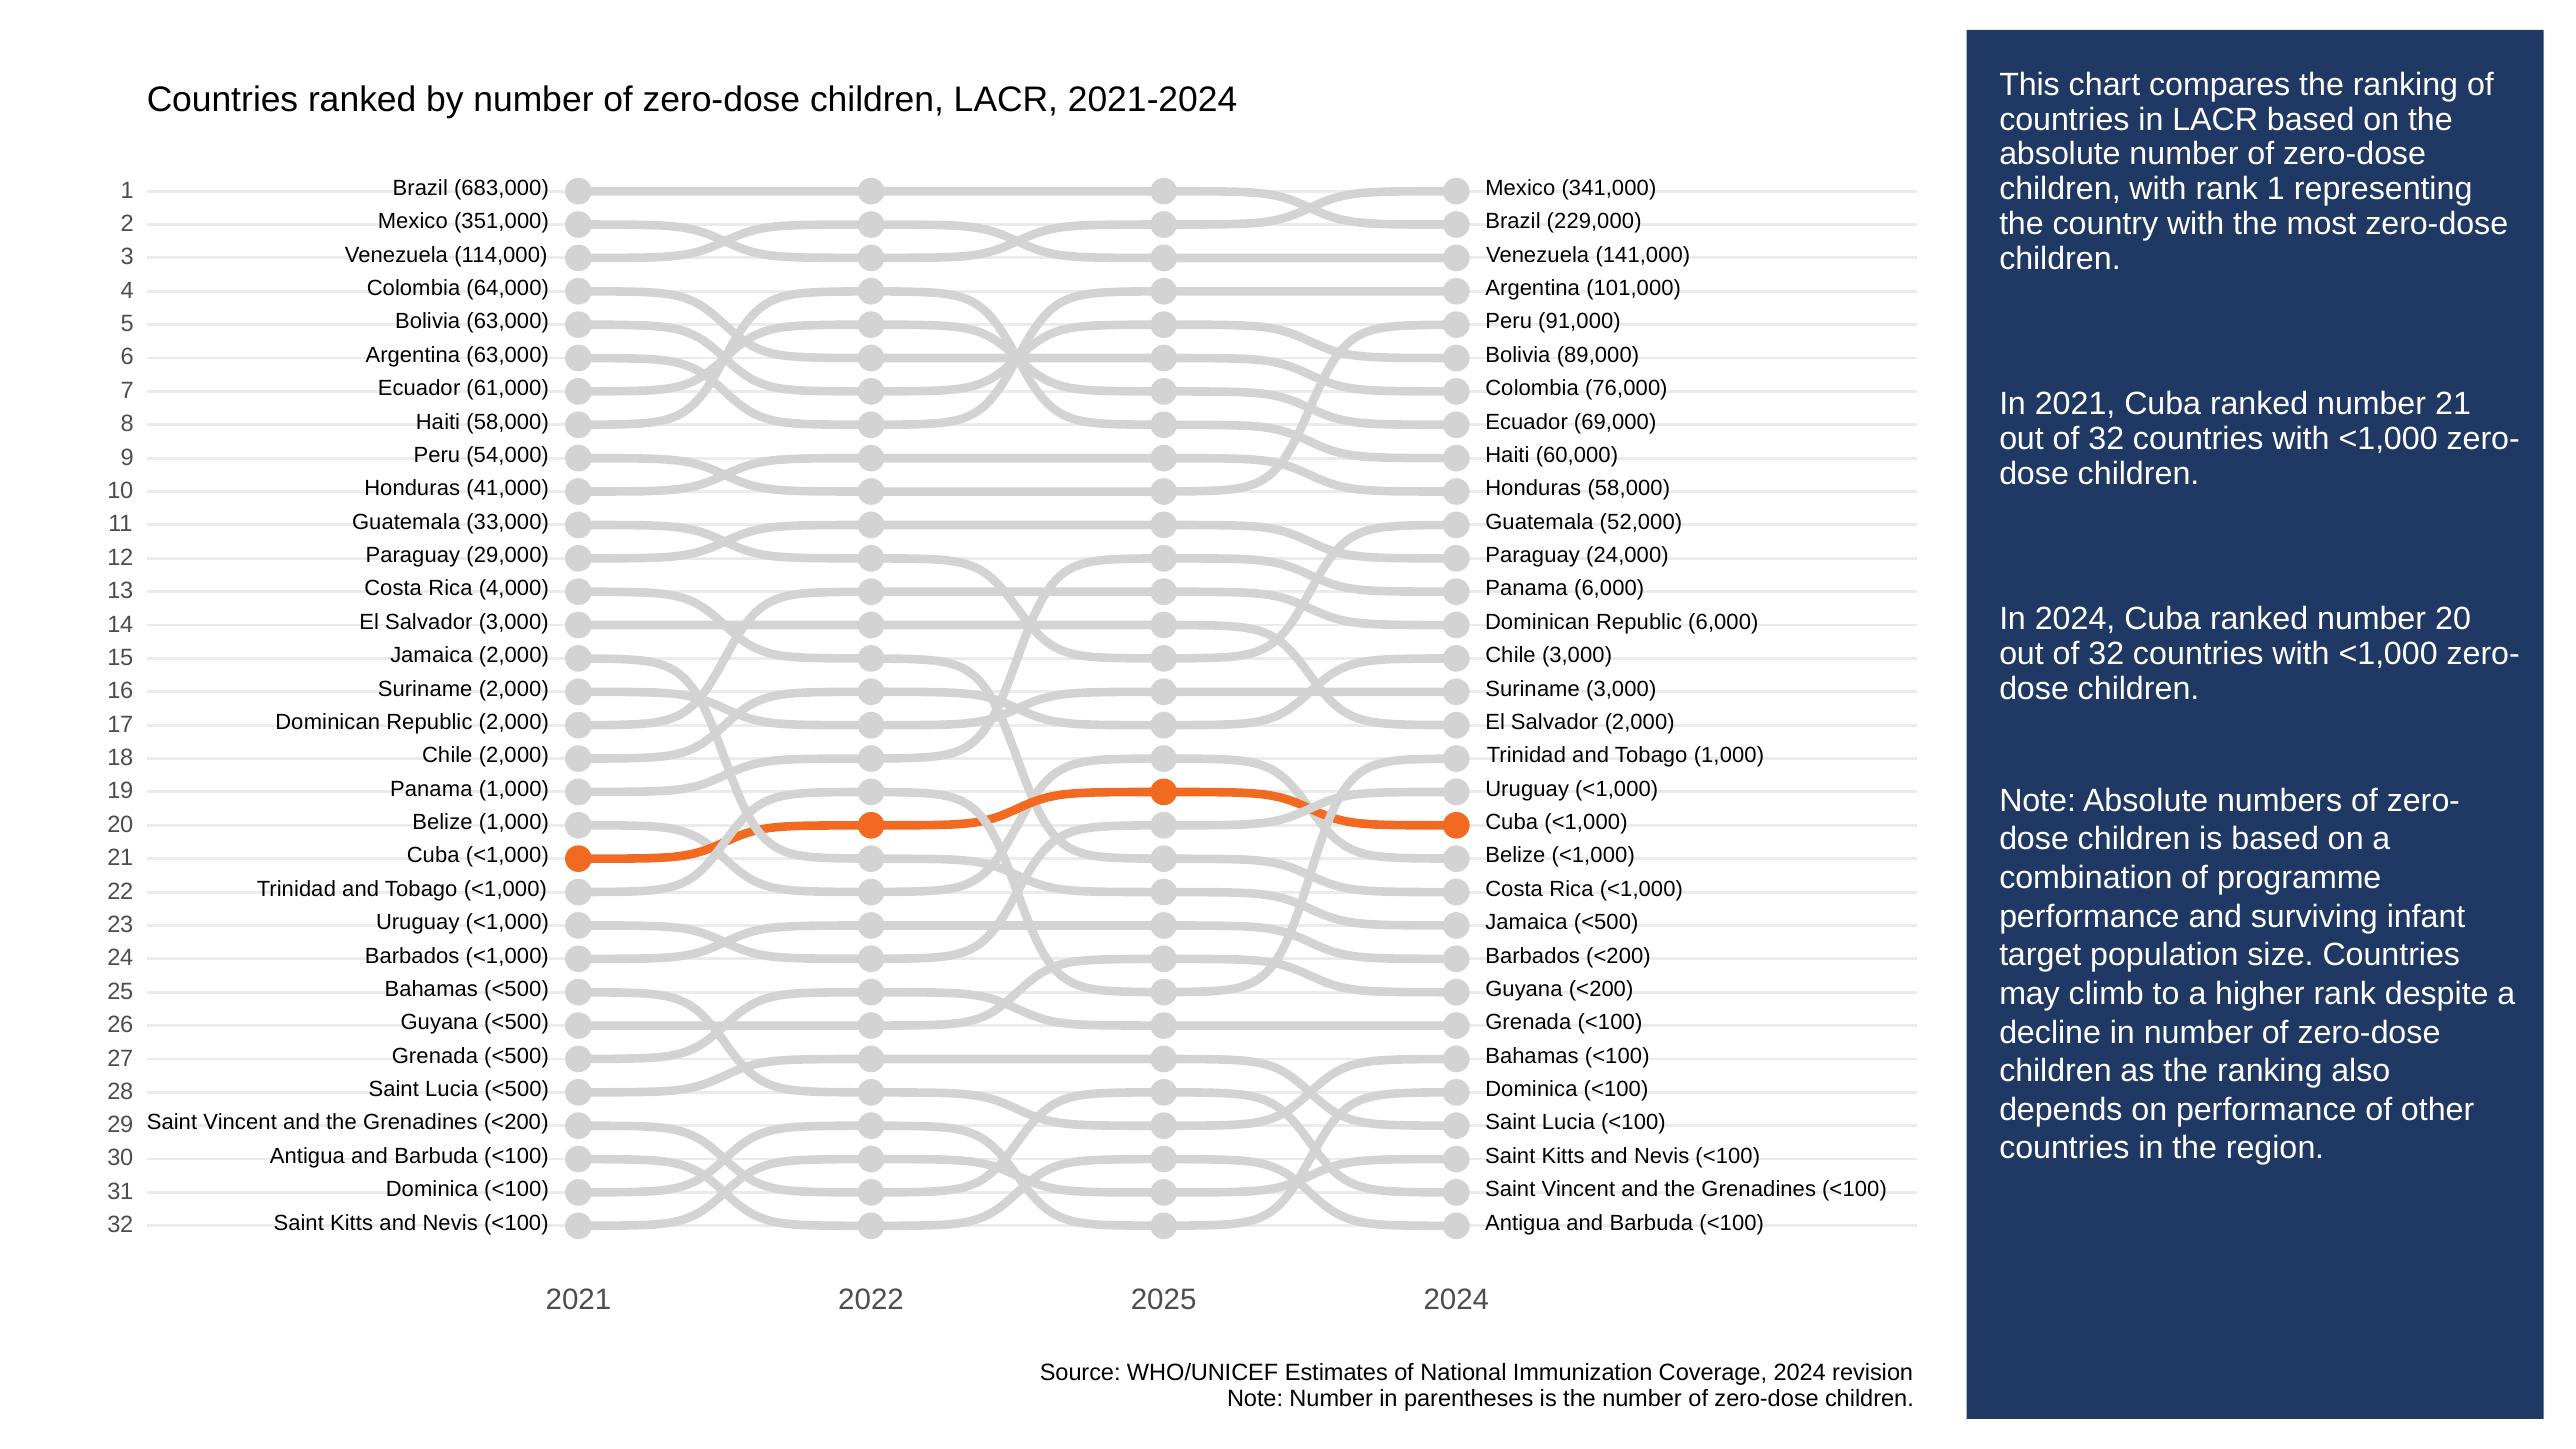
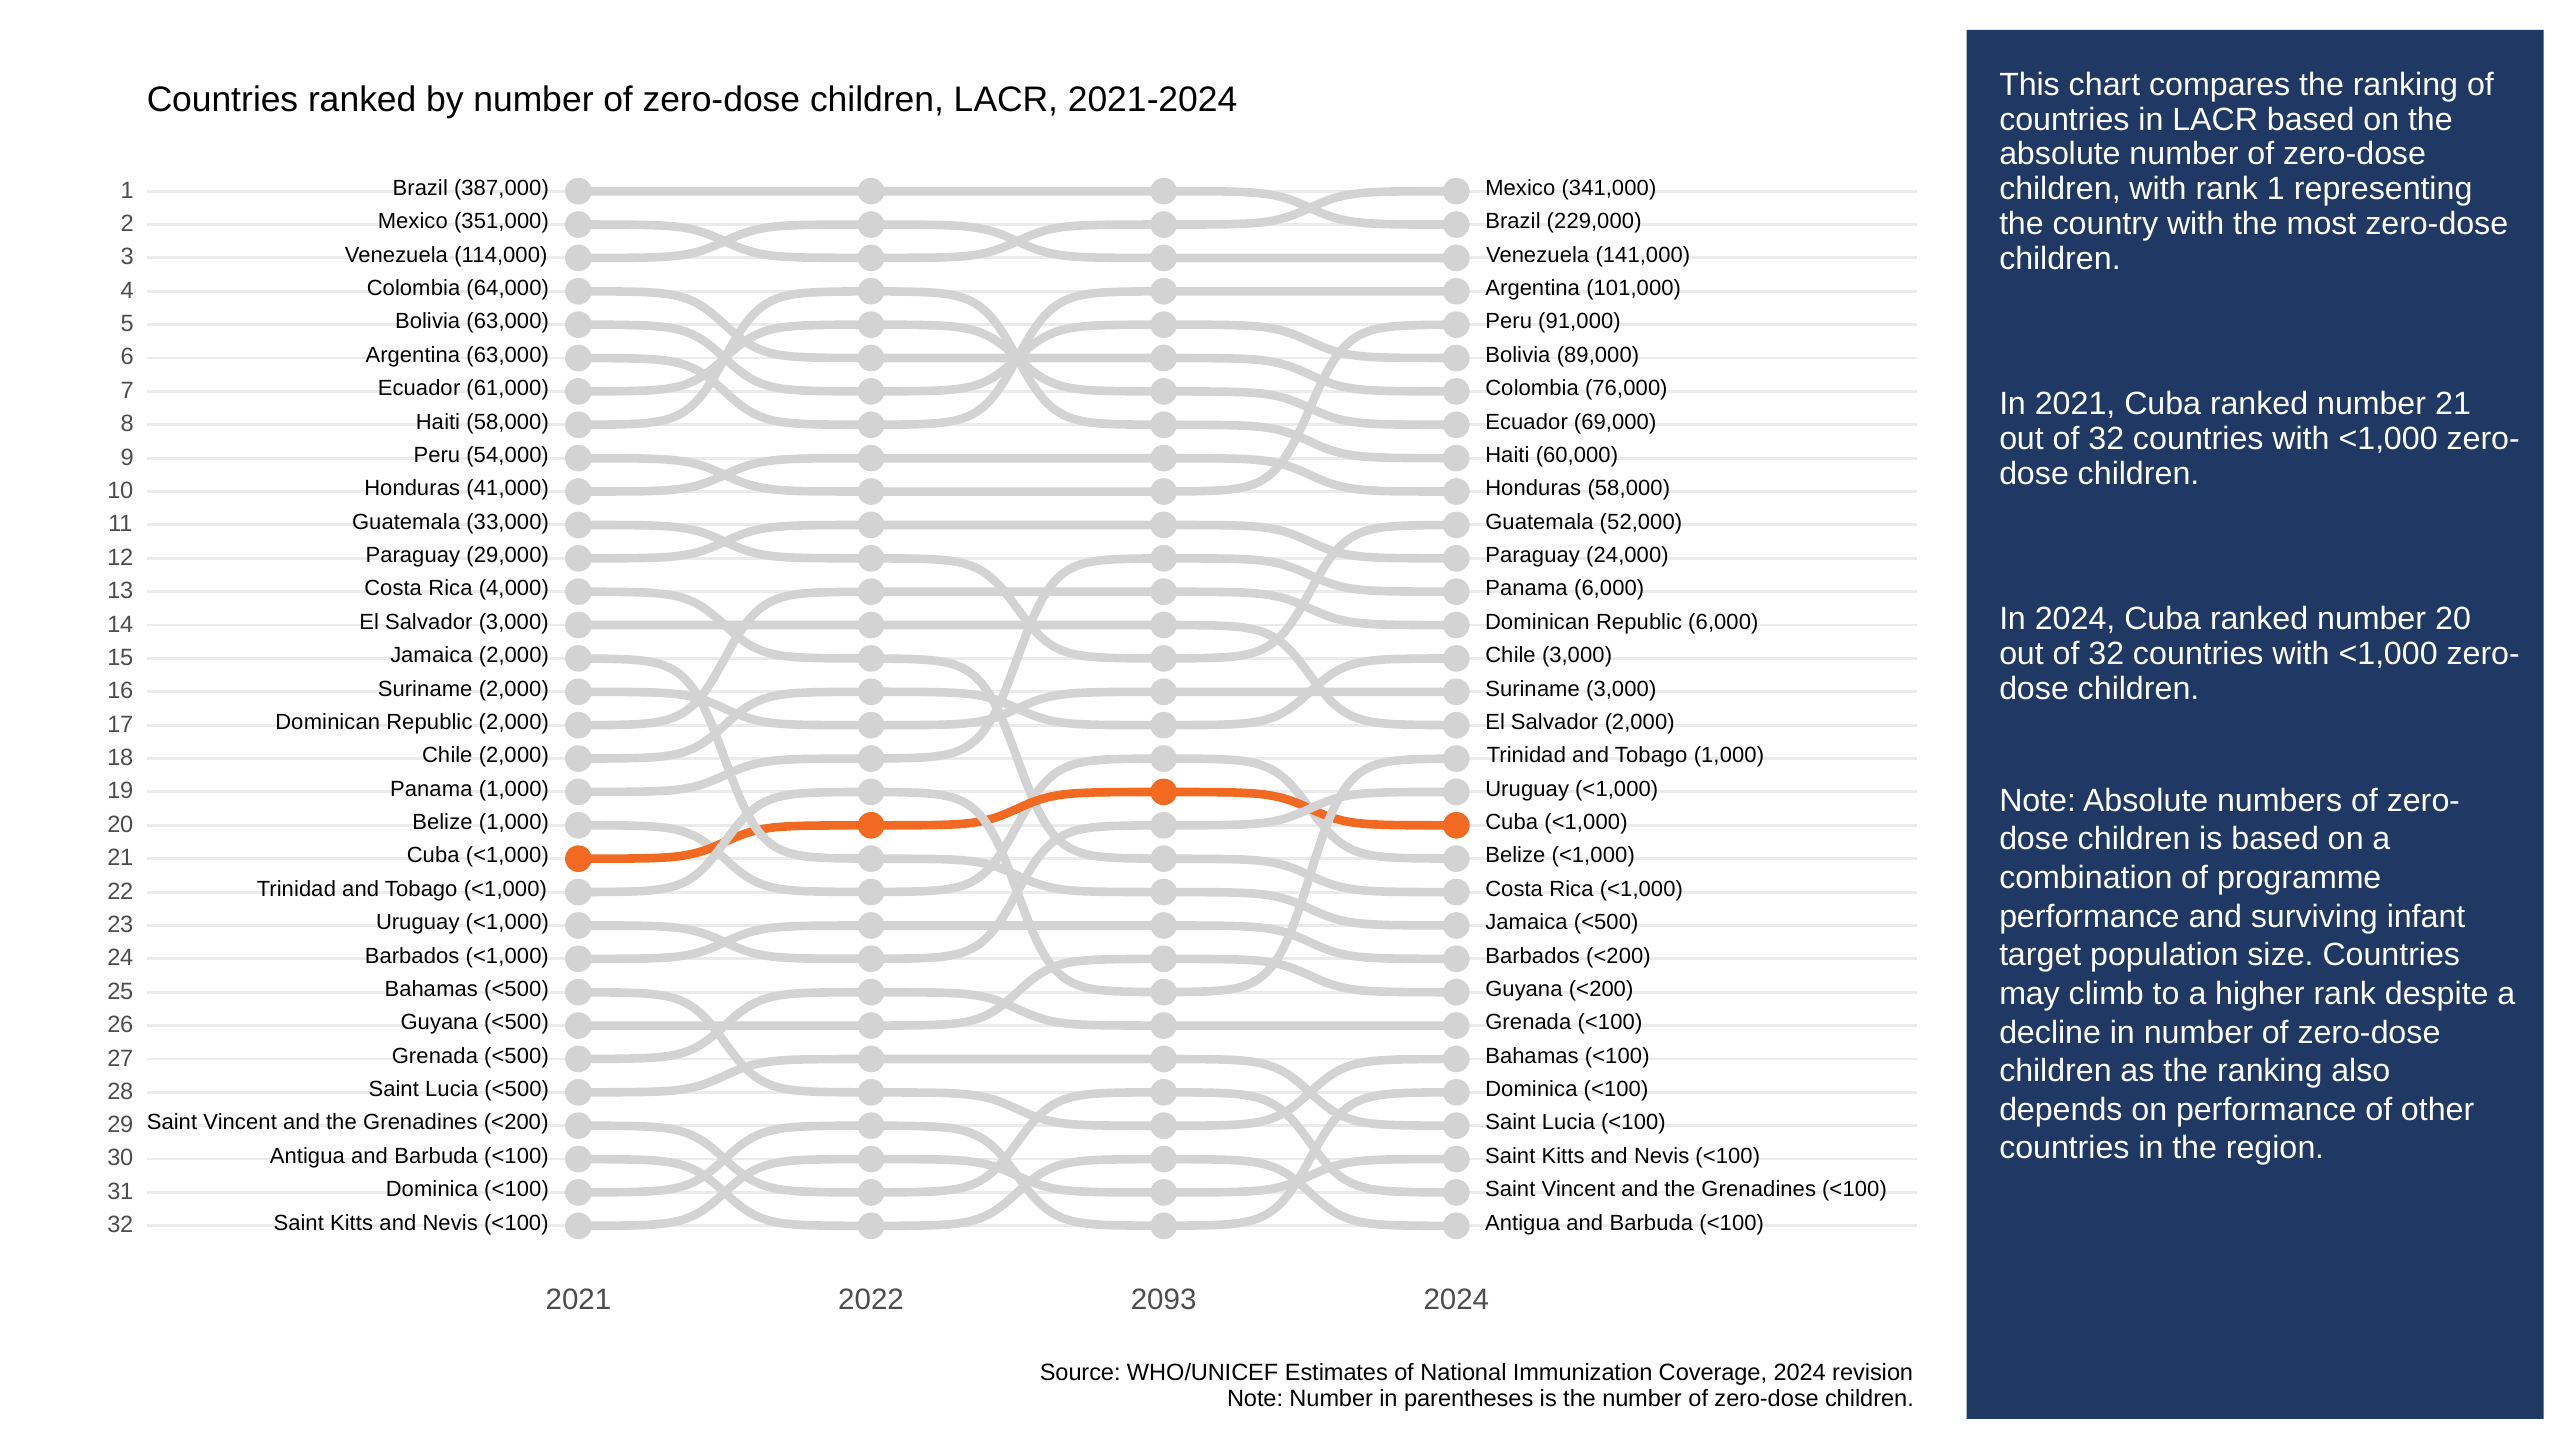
683,000: 683,000 -> 387,000 (501, 188)
2025: 2025 -> 2093 (1164, 1300)
